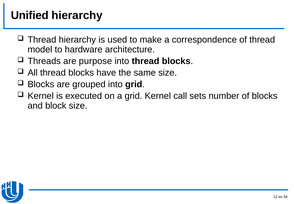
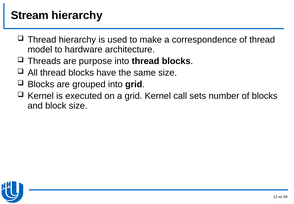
Unified: Unified -> Stream (30, 15)
